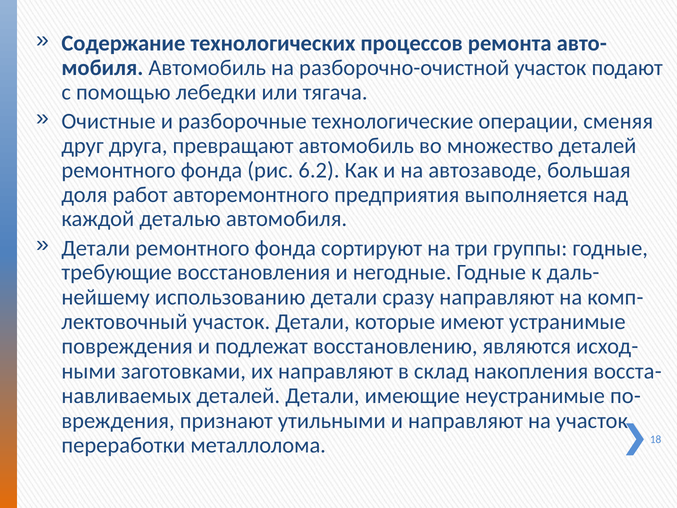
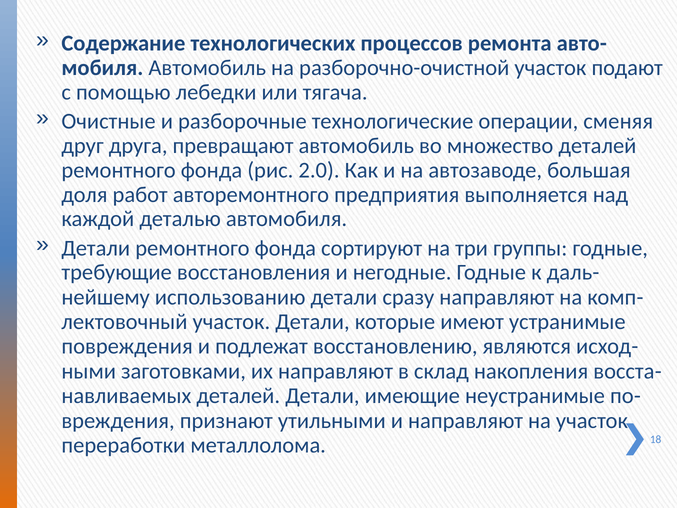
6.2: 6.2 -> 2.0 (319, 170)
